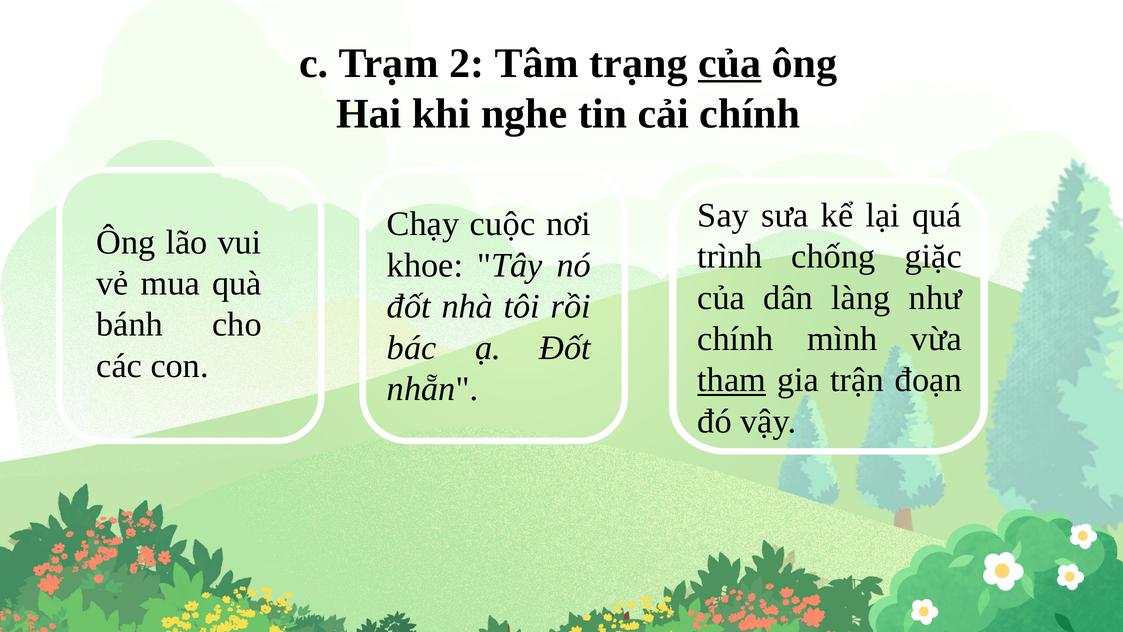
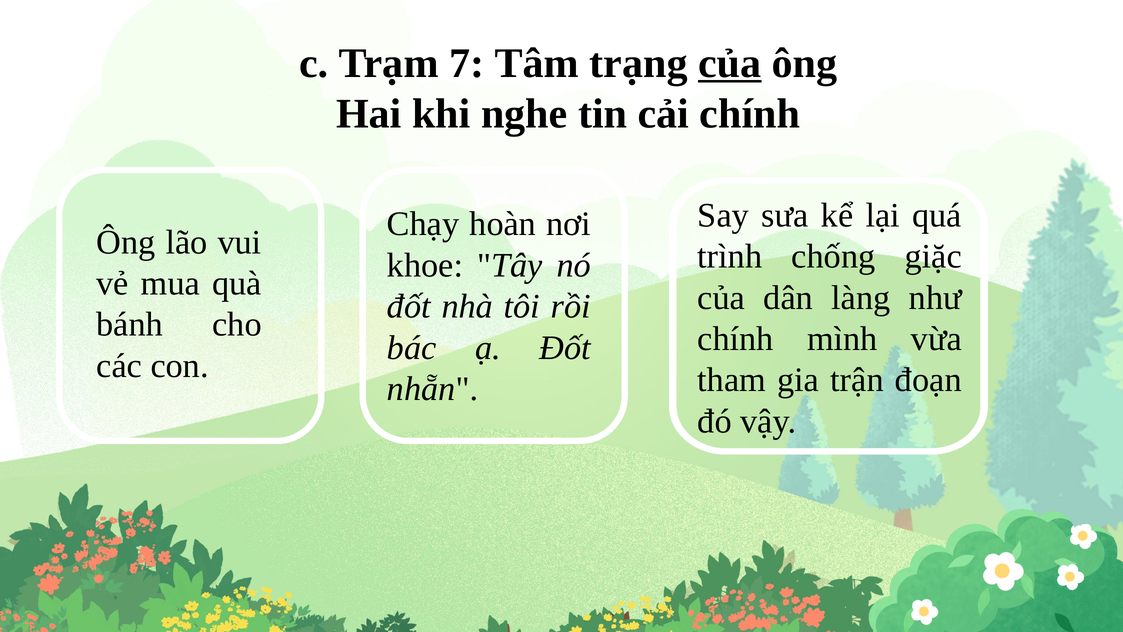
2: 2 -> 7 (467, 63)
cuộc: cuộc -> hoàn (503, 224)
tham underline: present -> none (732, 380)
